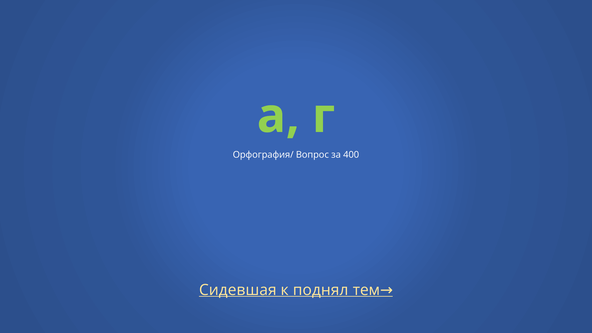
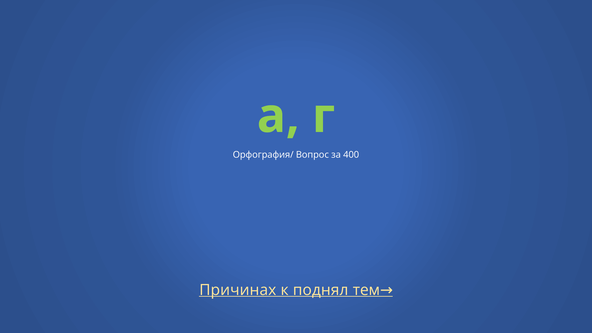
Сидевшая: Сидевшая -> Причинах (238, 290)
